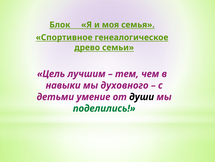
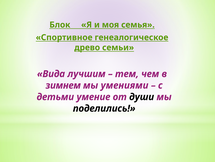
Цель: Цель -> Вида (51, 74)
навыки: навыки -> зимнем (63, 85)
духовного: духовного -> умениями (125, 85)
поделились colour: green -> black (104, 108)
